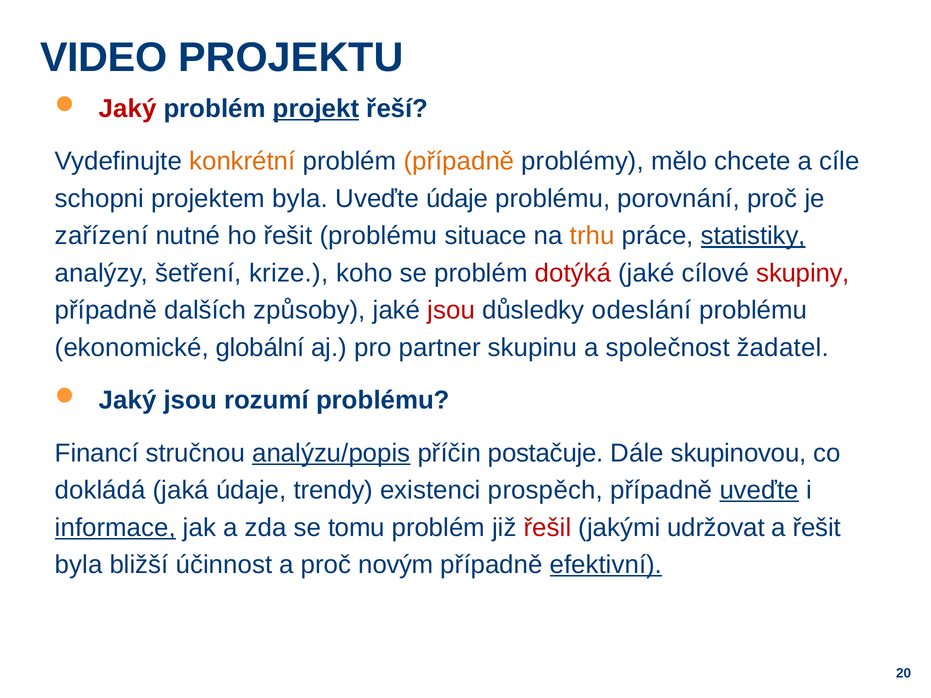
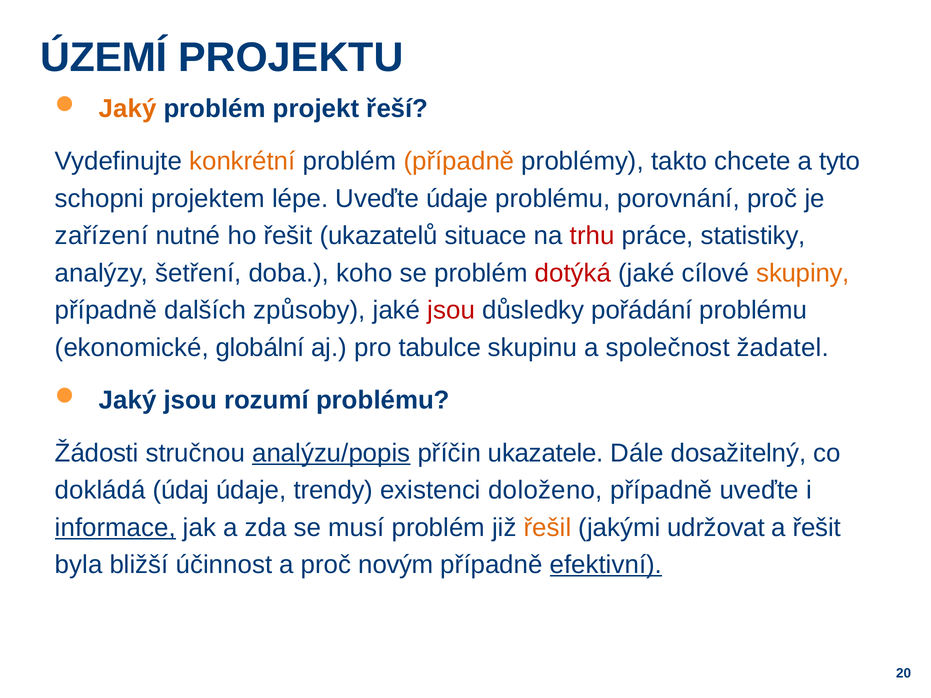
VIDEO: VIDEO -> ÚZEMÍ (104, 58)
Jaký colour: red -> orange (128, 109)
projekt underline: present -> none (316, 109)
mělo: mělo -> takto (679, 161)
cíle: cíle -> tyto (840, 161)
projektem byla: byla -> lépe (300, 199)
řešit problému: problému -> ukazatelů (379, 236)
trhu colour: orange -> red (592, 236)
statistiky underline: present -> none (753, 236)
krize: krize -> doba (289, 273)
skupiny colour: red -> orange (803, 273)
odeslání: odeslání -> pořádání (642, 310)
partner: partner -> tabulce (440, 348)
Financí: Financí -> Žádosti (97, 453)
postačuje: postačuje -> ukazatele (546, 453)
skupinovou: skupinovou -> dosažitelný (739, 453)
jaká: jaká -> údaj (181, 490)
prospěch: prospěch -> doloženo (545, 490)
uveďte underline: present -> none (759, 490)
tomu: tomu -> musí (356, 528)
řešil colour: red -> orange (548, 528)
